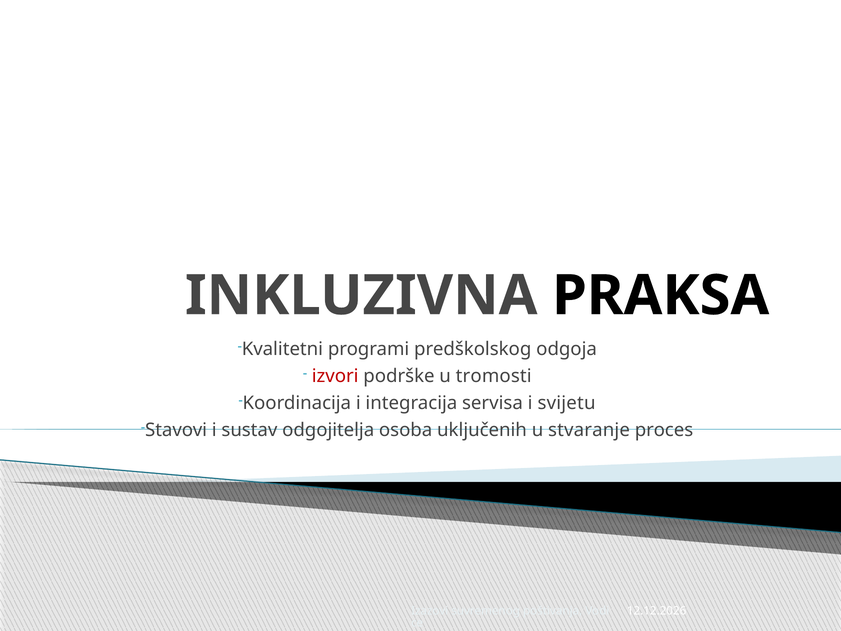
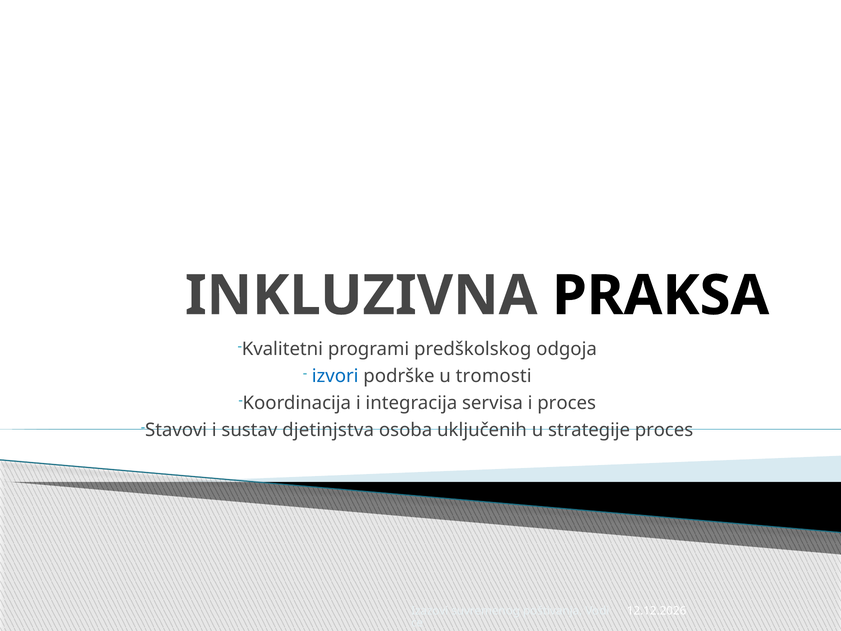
izvori colour: red -> blue (335, 376)
i svijetu: svijetu -> proces (567, 403)
odgojitelja: odgojitelja -> djetinjstva (328, 430)
stvaranje: stvaranje -> strategije (589, 430)
